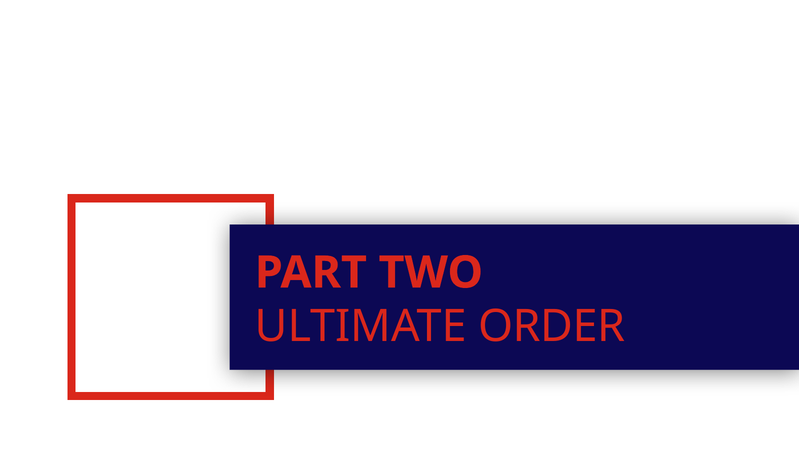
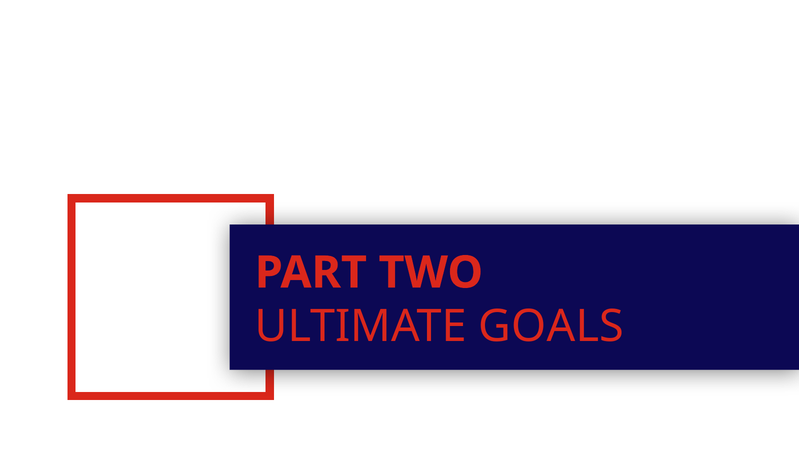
ORDER: ORDER -> GOALS (551, 327)
